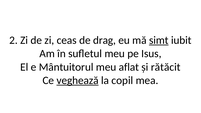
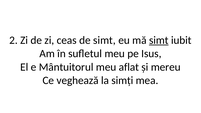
de drag: drag -> simt (104, 40)
rătăcit: rătăcit -> mereu (166, 67)
veghează underline: present -> none (78, 80)
copil: copil -> simți (122, 80)
